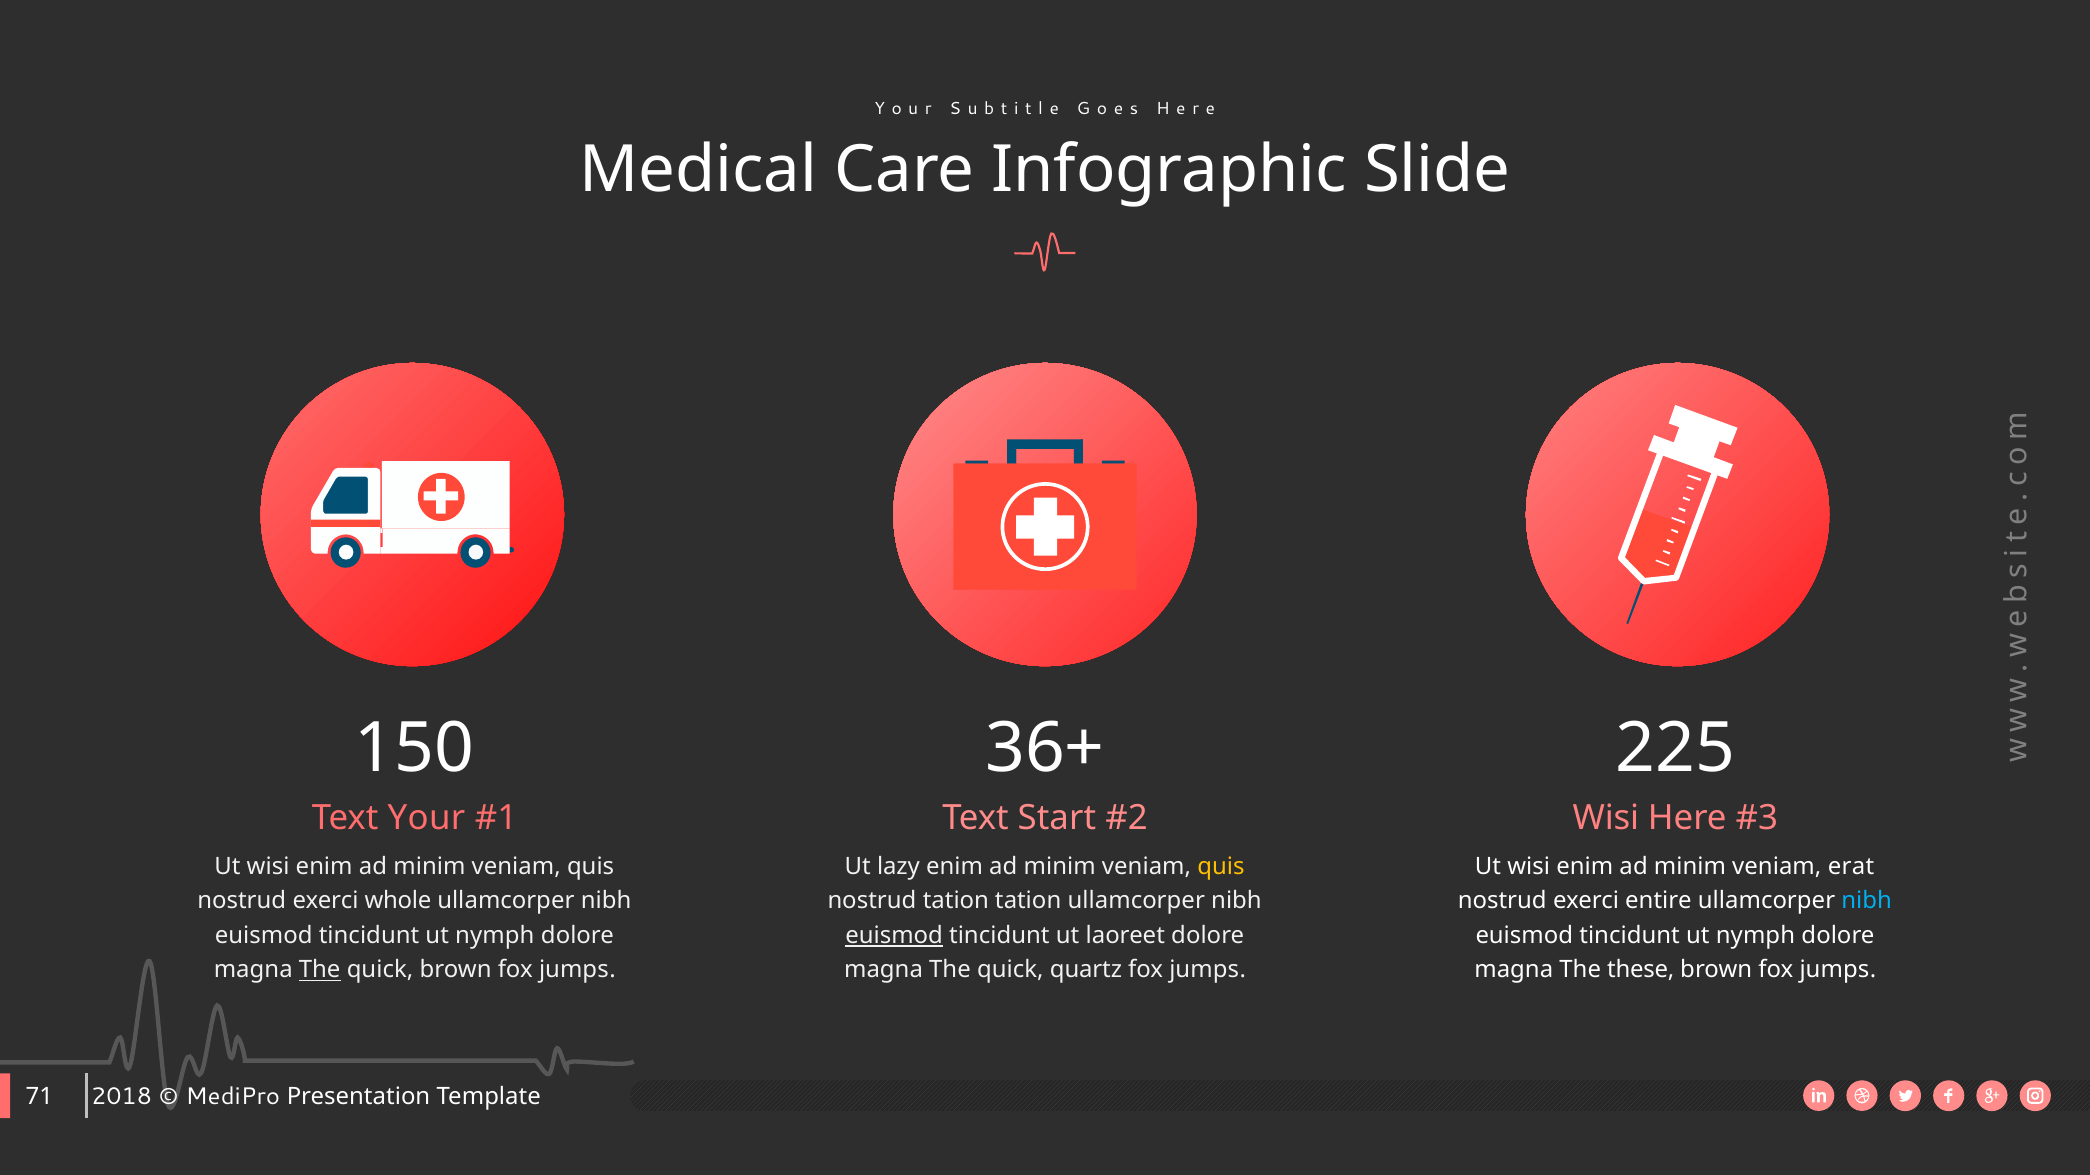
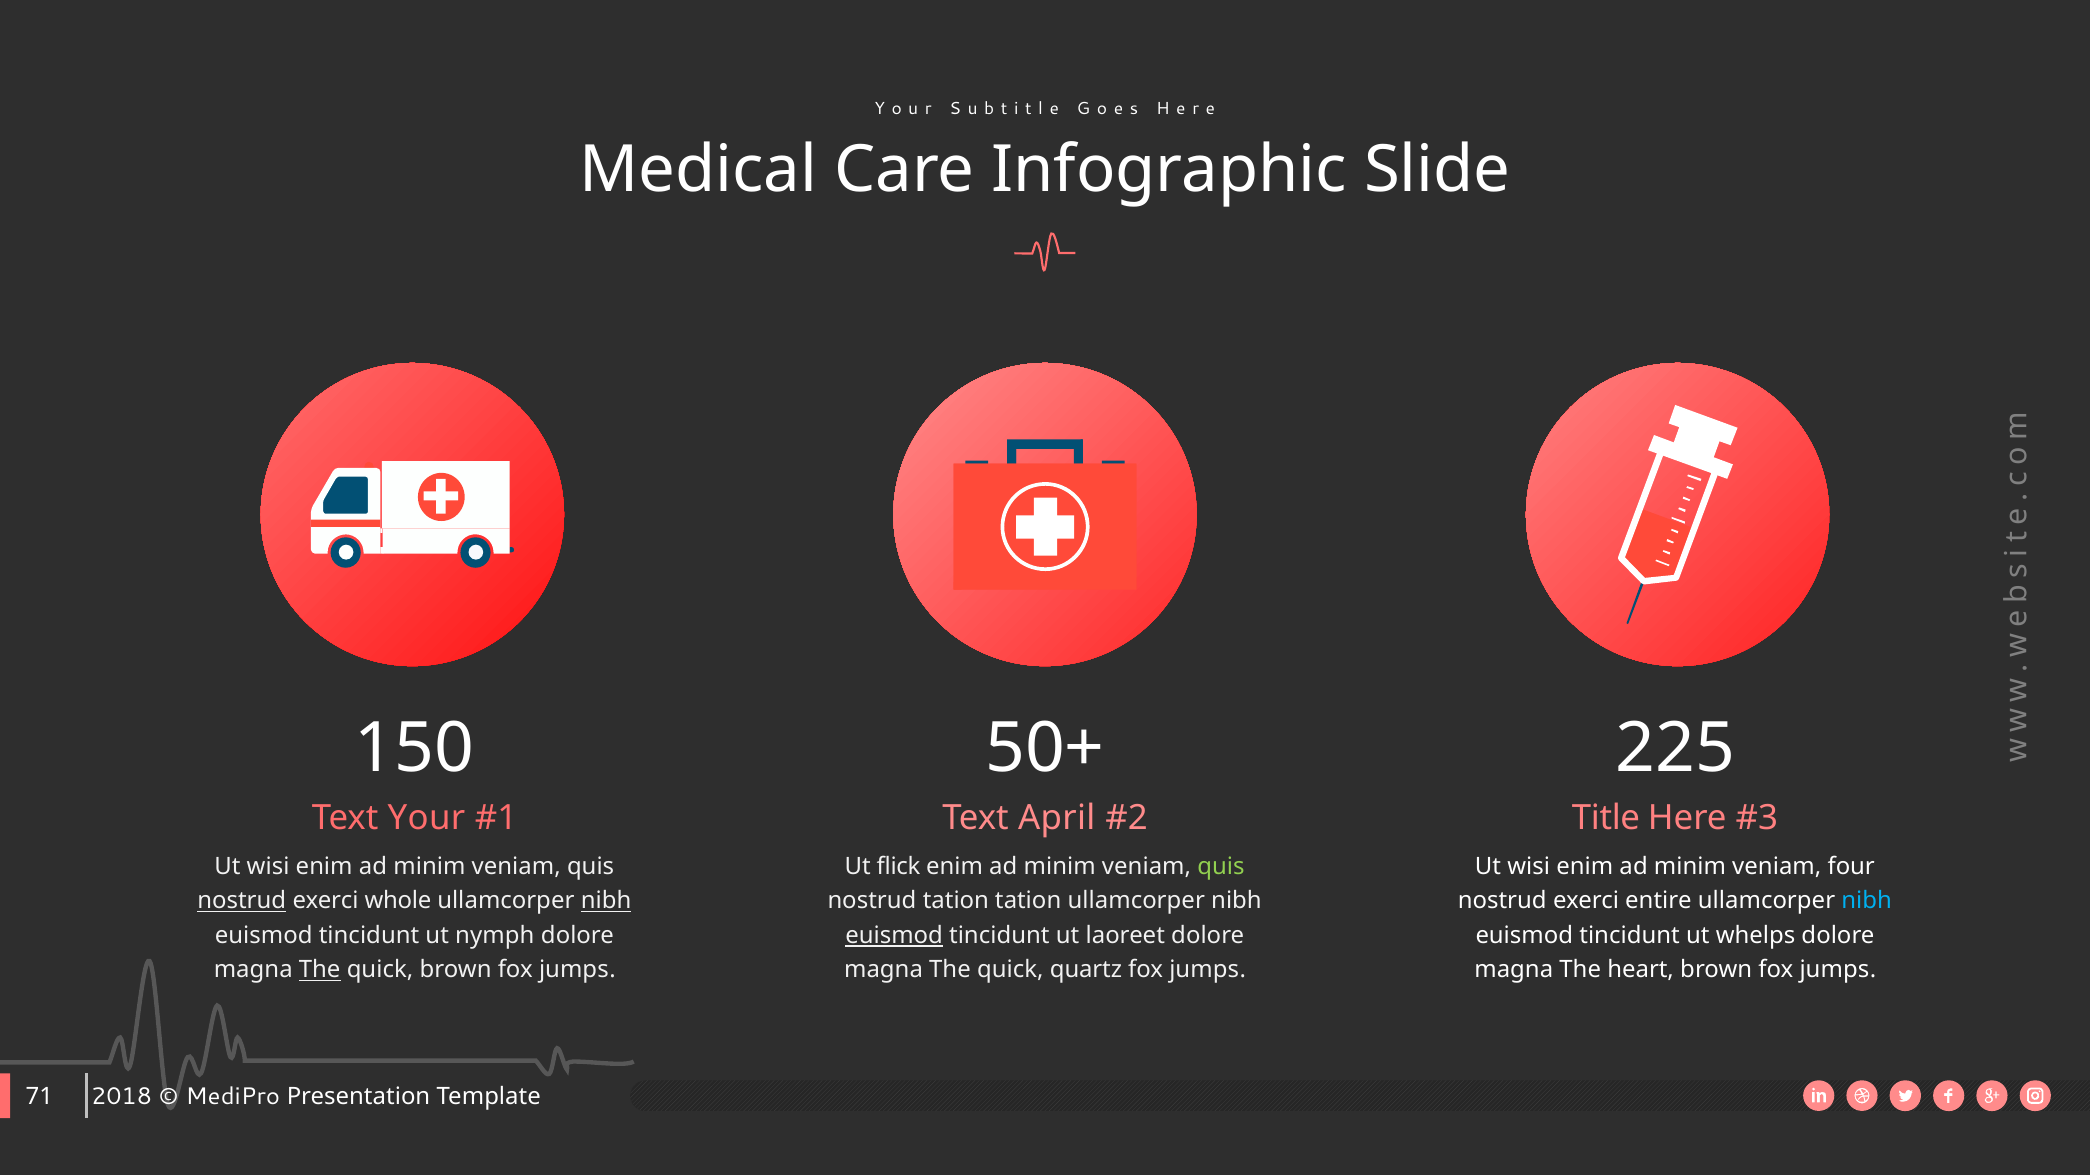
36+: 36+ -> 50+ (1045, 749)
Start: Start -> April (1057, 818)
Wisi: Wisi -> Title (1606, 818)
lazy: lazy -> flick (899, 867)
quis colour: yellow -> light green (1221, 867)
erat: erat -> four (1851, 867)
nostrud underline: none -> present (242, 902)
nibh underline: none -> present (606, 902)
nymph: nymph -> whelps (1756, 936)
these: these -> heart (1641, 971)
